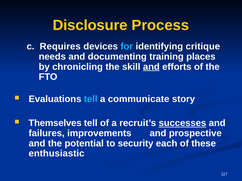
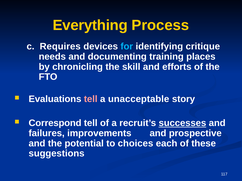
Disclosure: Disclosure -> Everything (90, 25)
and underline: present -> none (151, 67)
tell colour: light blue -> pink (91, 99)
communicate: communicate -> unacceptable (139, 99)
Themselves: Themselves -> Correspond (55, 123)
security: security -> choices (136, 144)
enthusiastic: enthusiastic -> suggestions (57, 154)
